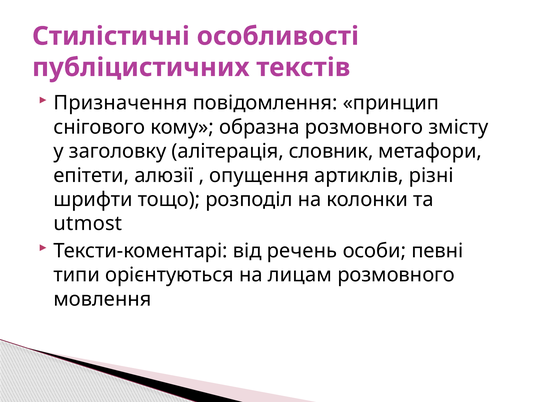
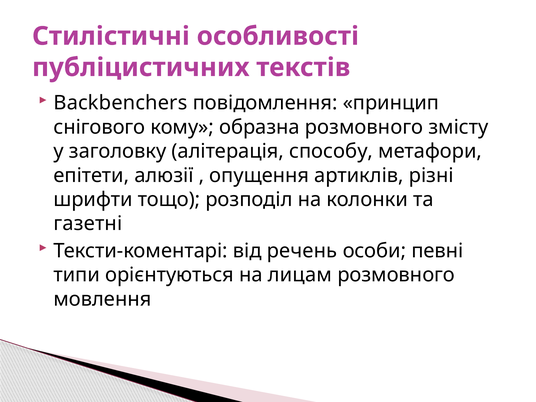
Призначення: Призначення -> Backbenchers (120, 103)
словник: словник -> способу (331, 151)
utmost: utmost -> газетні (88, 224)
